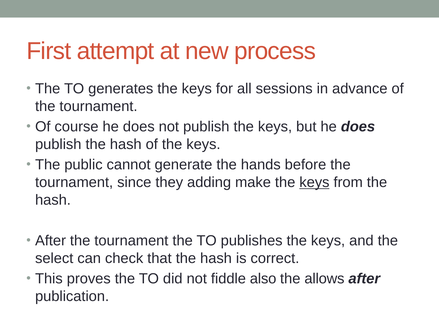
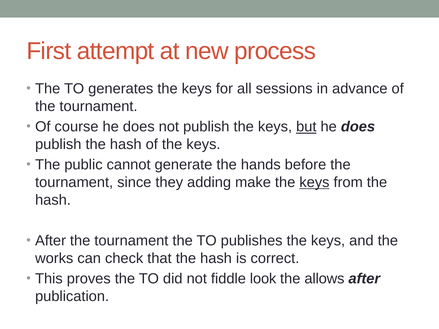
but underline: none -> present (306, 127)
select: select -> works (54, 259)
also: also -> look (263, 279)
